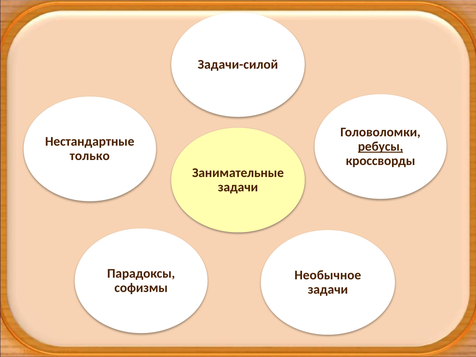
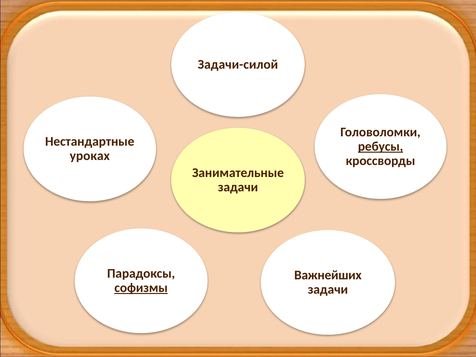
только: только -> уроках (90, 156)
Необычное: Необычное -> Важнейших (328, 275)
софизмы underline: none -> present (141, 288)
